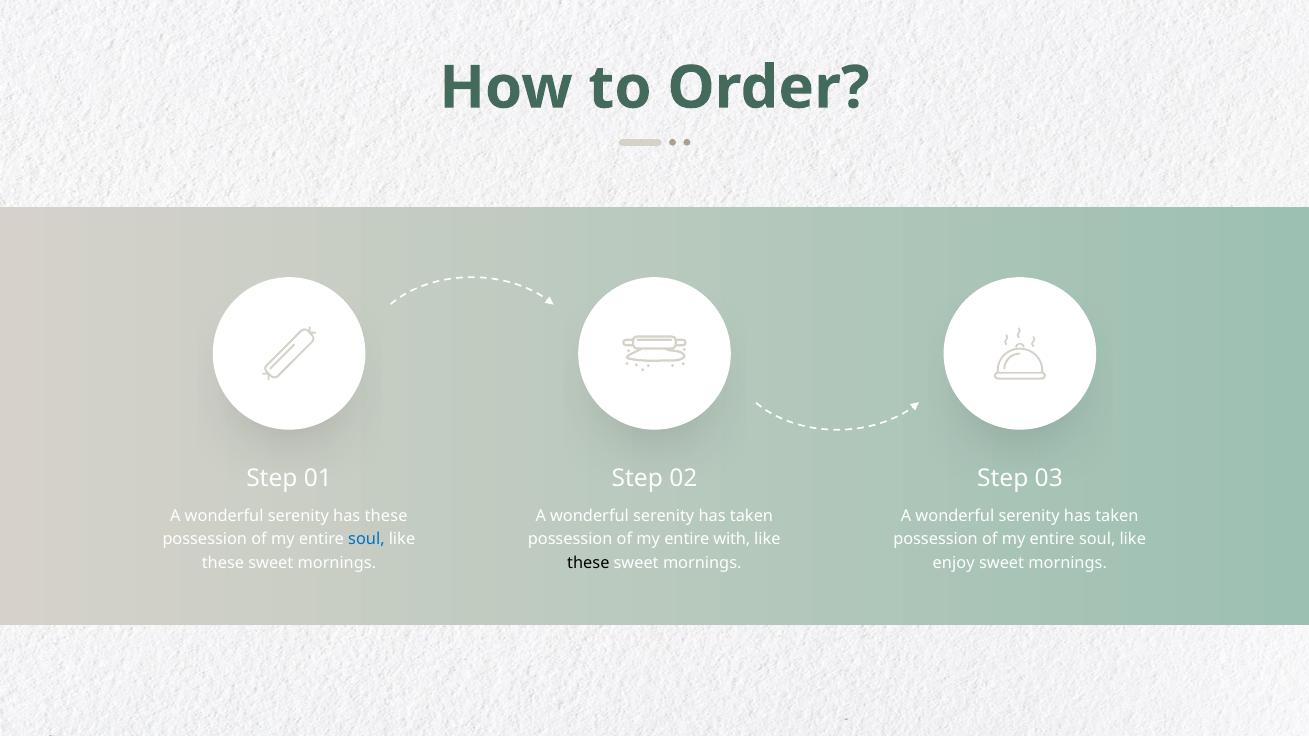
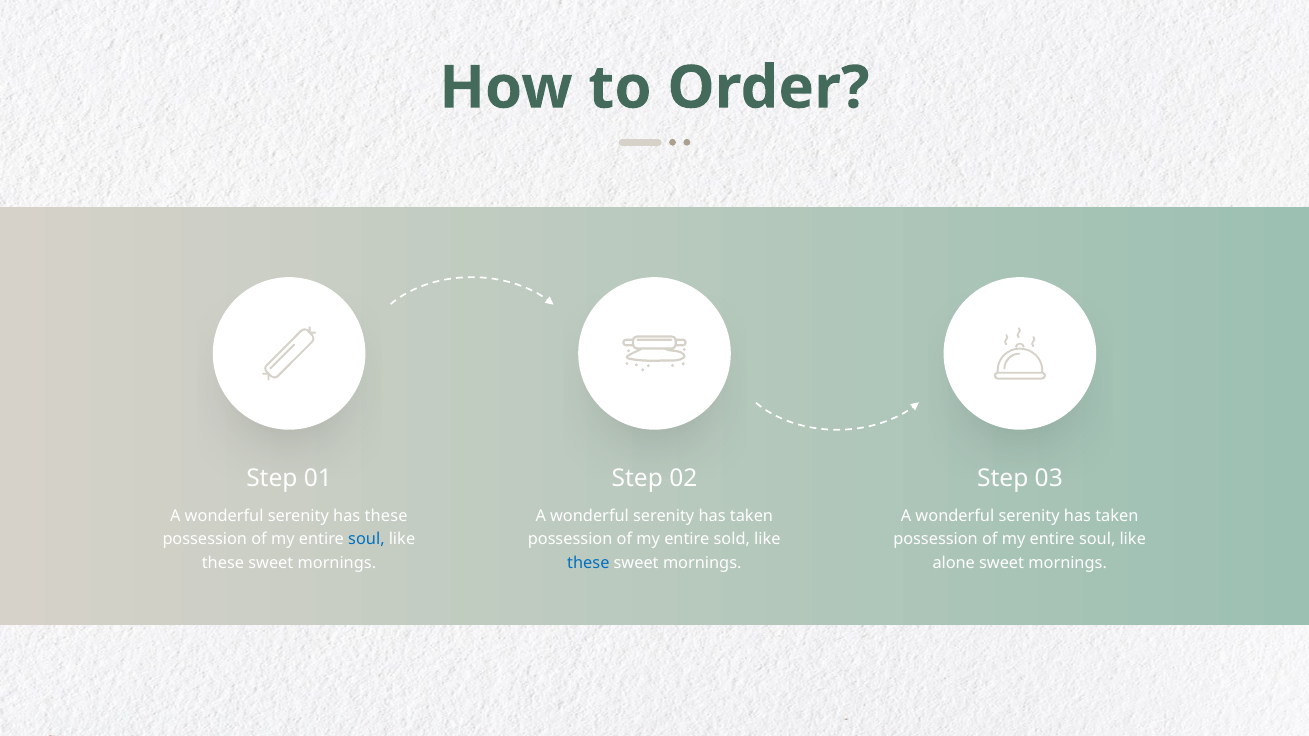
with: with -> sold (732, 540)
these colour: black -> blue (588, 563)
enjoy: enjoy -> alone (954, 563)
